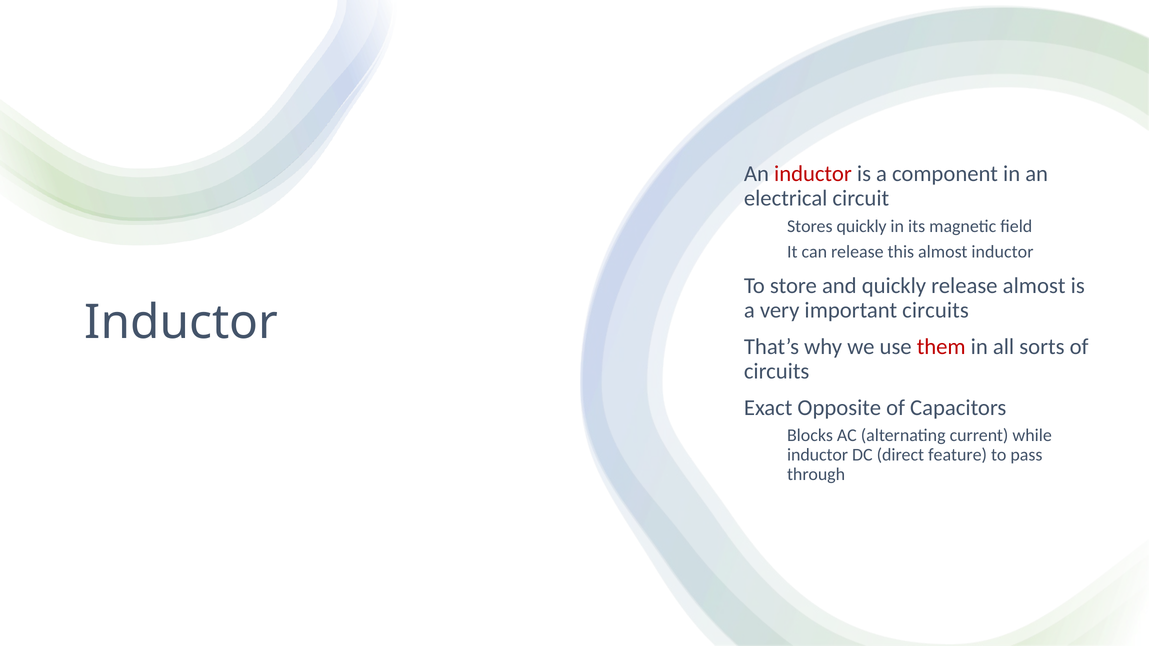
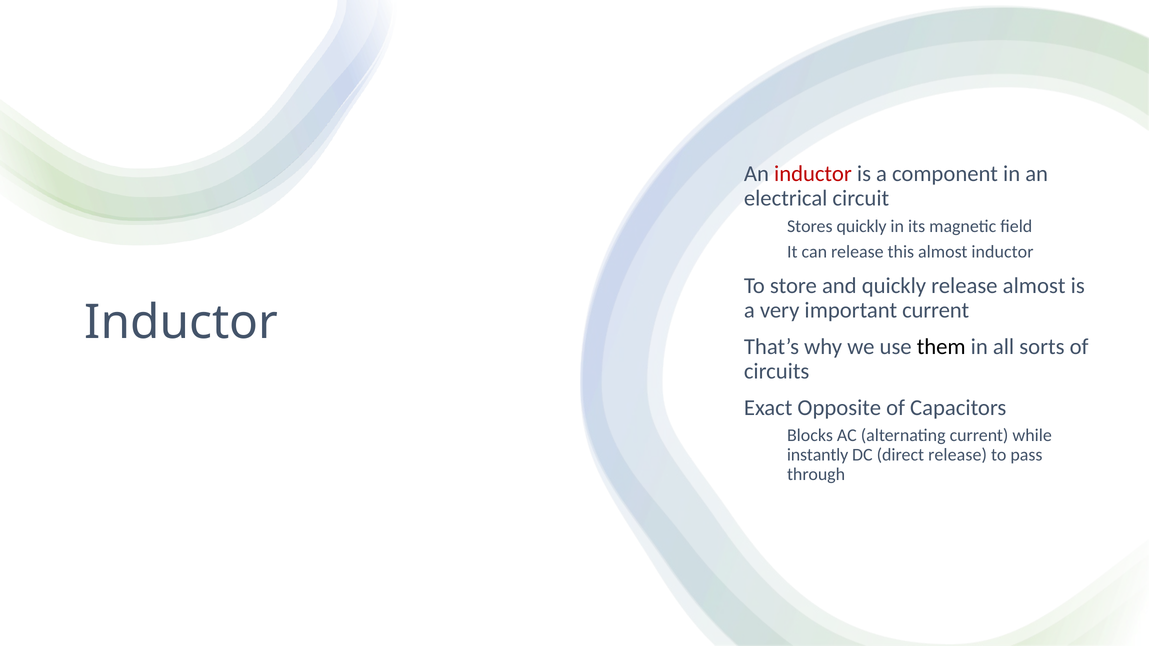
important circuits: circuits -> current (936, 310)
them colour: red -> black (941, 347)
inductor: inductor -> instantly (818, 455)
direct feature: feature -> release (958, 455)
